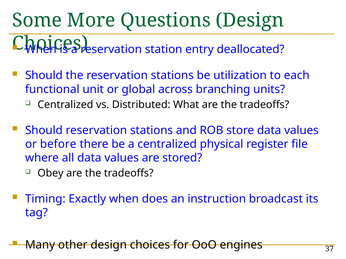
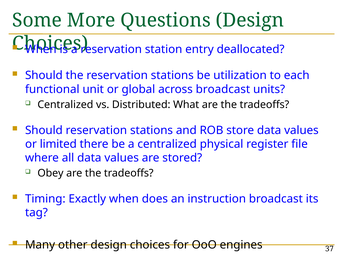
across branching: branching -> broadcast (223, 89)
before: before -> limited (58, 144)
